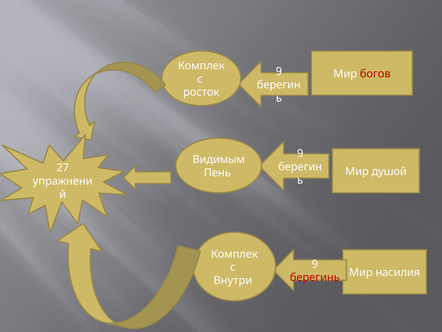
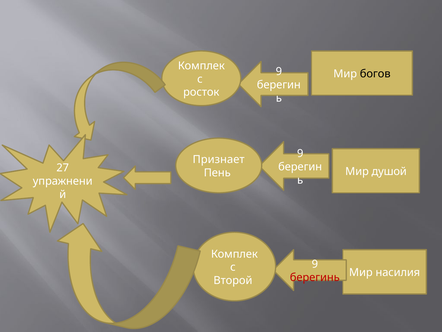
богов colour: red -> black (375, 74)
Видимым: Видимым -> Признает (219, 159)
Внутри: Внутри -> Второй (233, 280)
